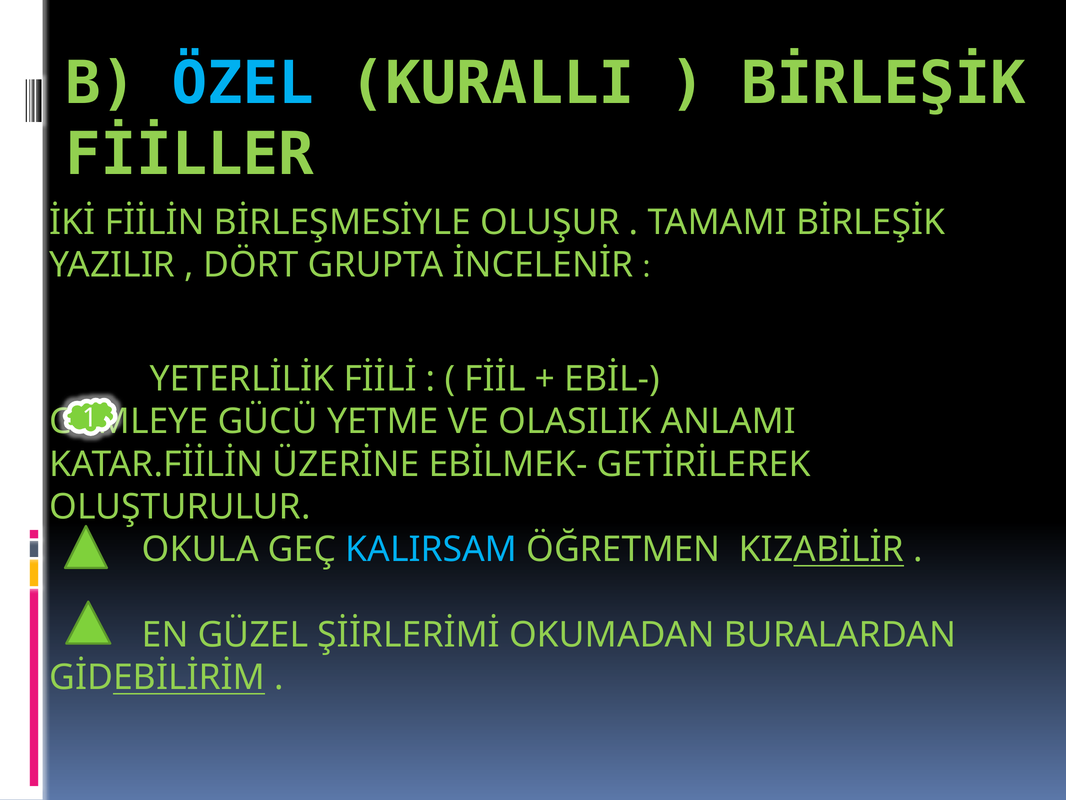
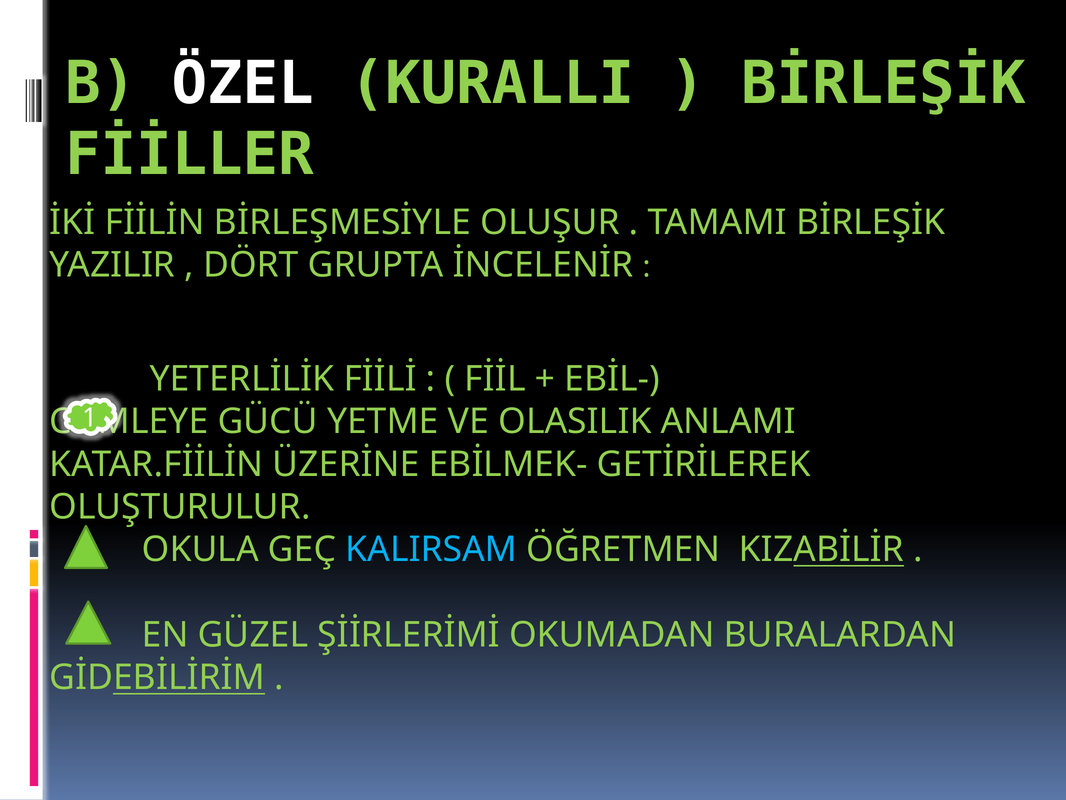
ÖZEL colour: light blue -> white (243, 84)
